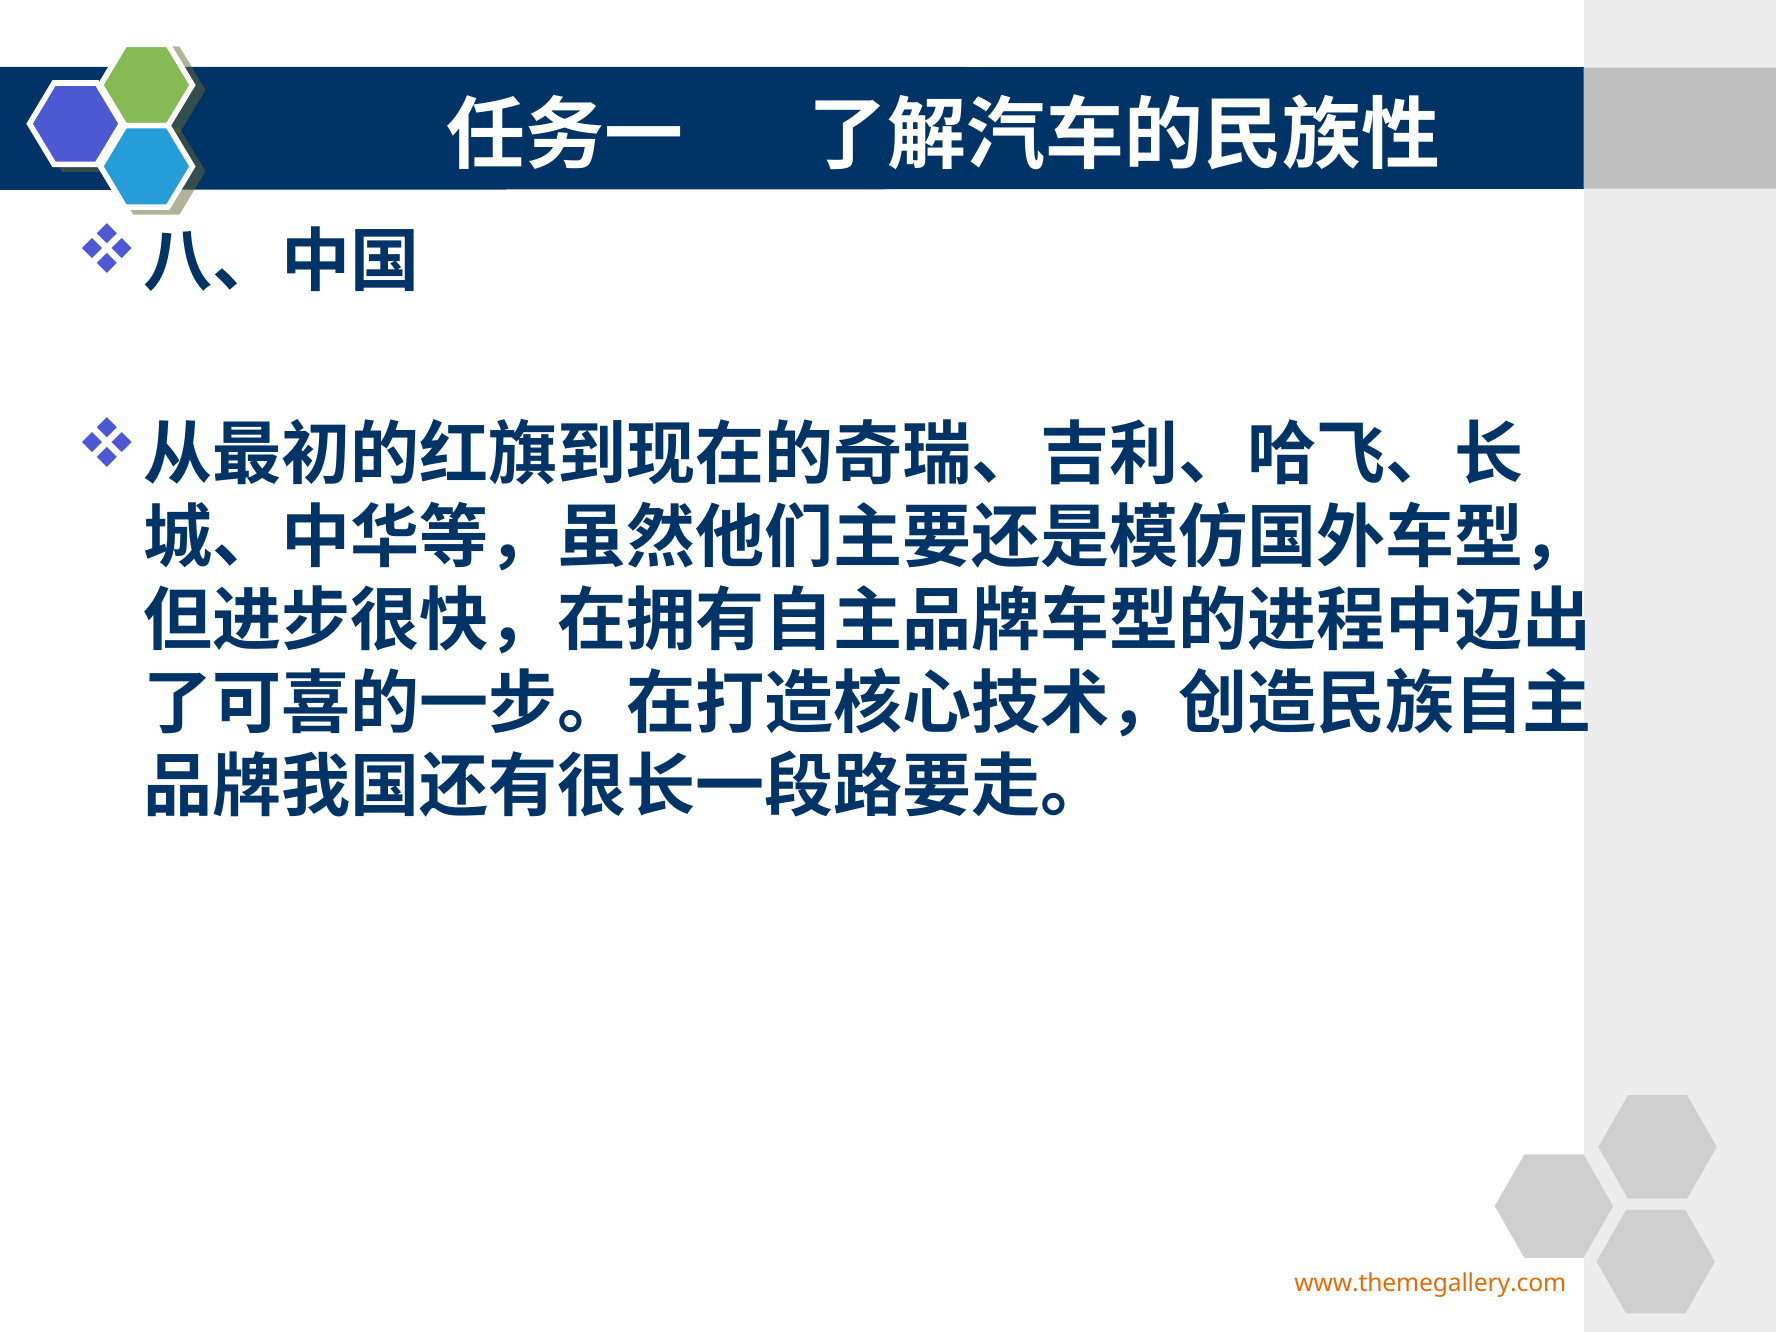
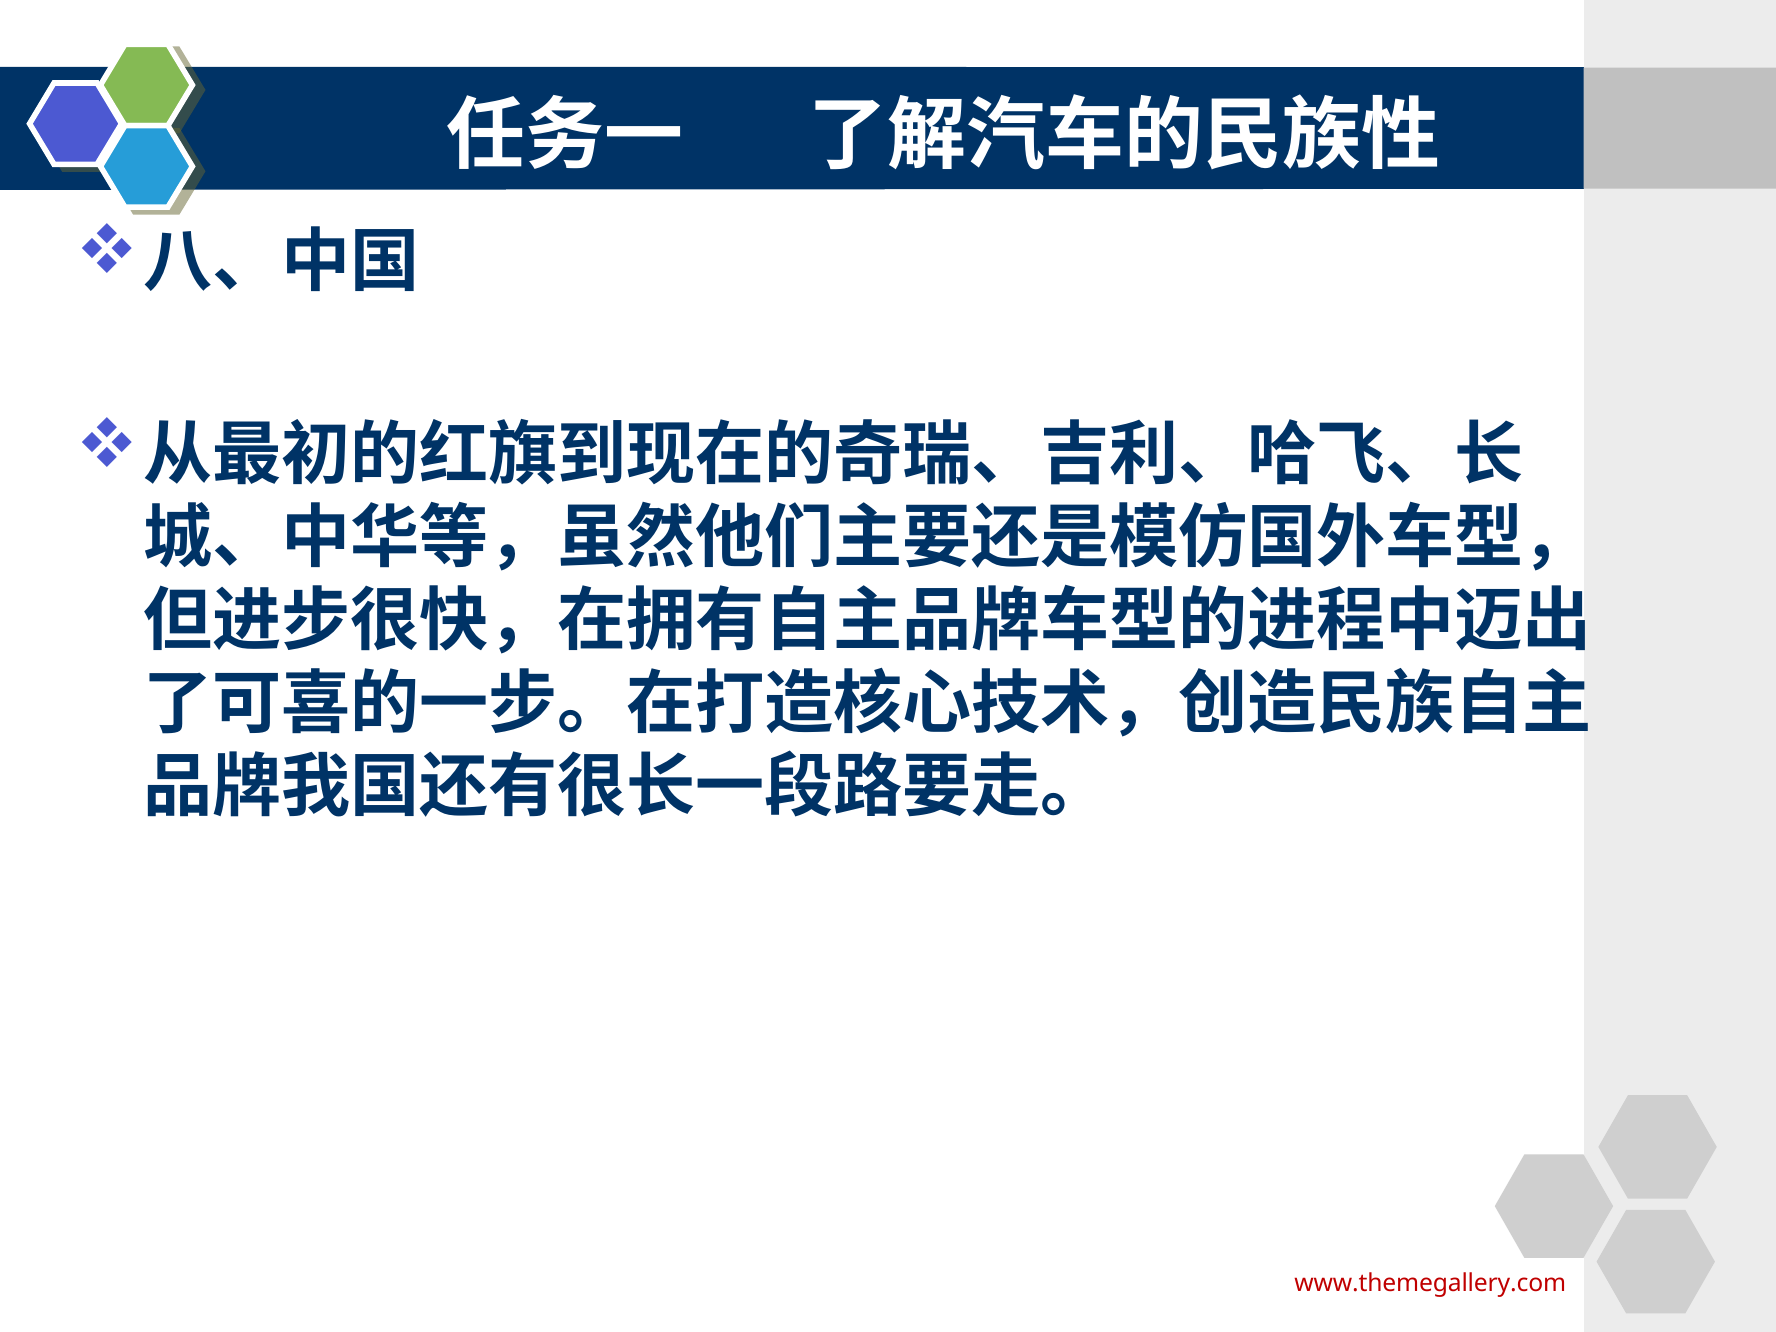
www.themegallery.com colour: orange -> red (1430, 1283)
